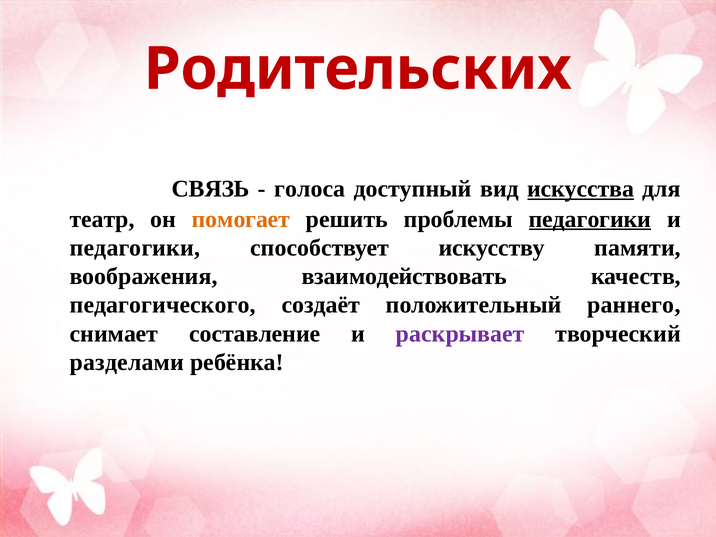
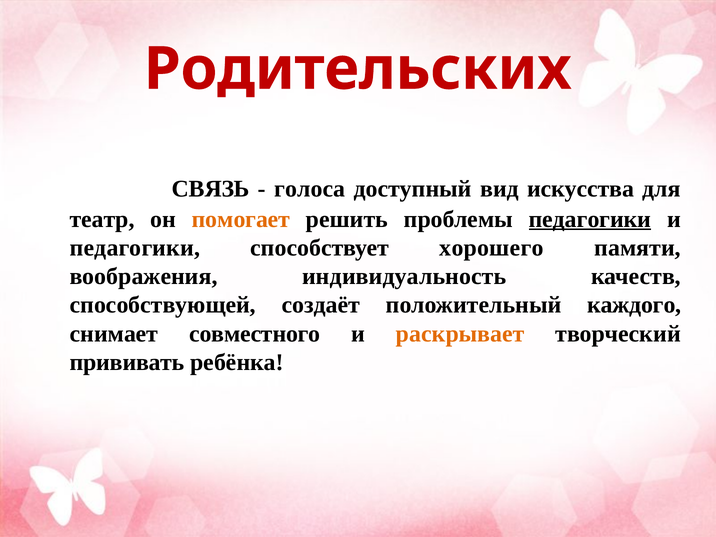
искусства underline: present -> none (581, 189)
искусству: искусству -> хорошего (492, 248)
взаимодействовать: взаимодействовать -> индивидуальность (404, 276)
педагогического: педагогического -> способствующей (163, 305)
раннего: раннего -> каждого (634, 305)
составление: составление -> совместного (255, 334)
раскрывает colour: purple -> orange (460, 334)
разделами: разделами -> прививать (127, 362)
